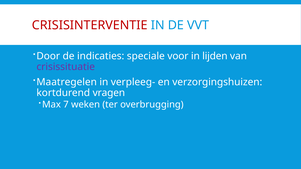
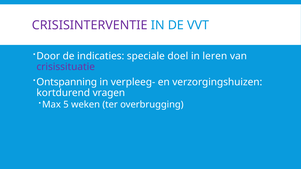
CRISISINTERVENTIE colour: red -> purple (90, 25)
voor: voor -> doel (178, 56)
lijden: lijden -> leren (215, 56)
Maatregelen: Maatregelen -> Ontspanning (67, 82)
7: 7 -> 5 (66, 105)
